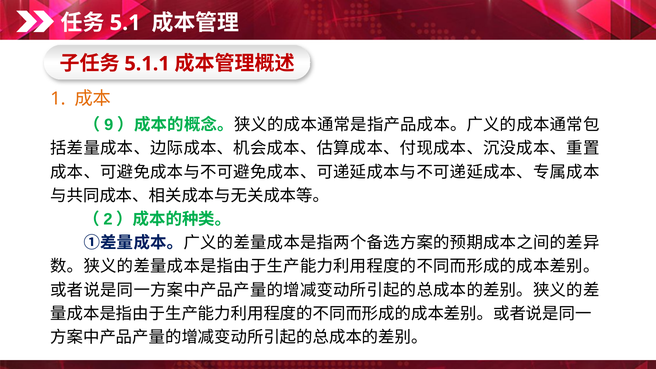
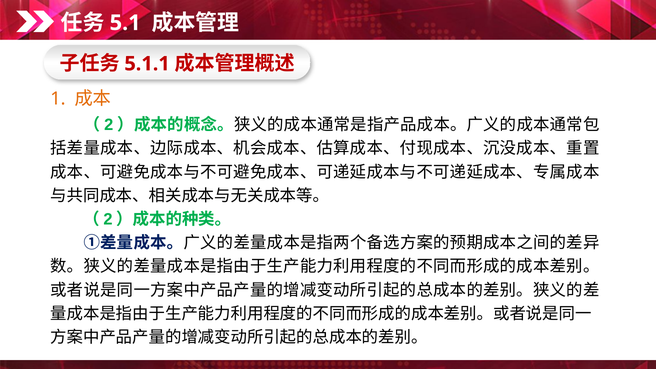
9: 9 -> 2 (109, 125)
